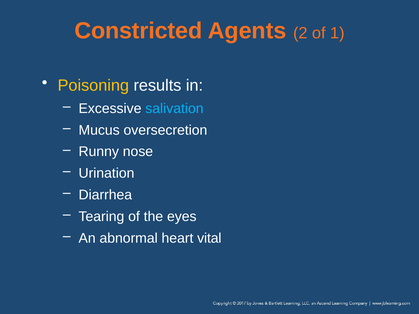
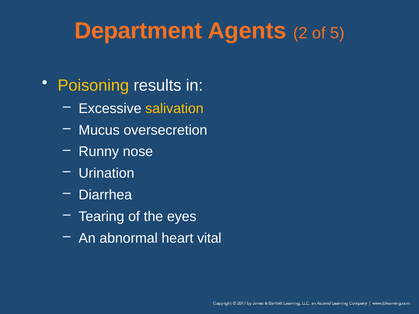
Constricted: Constricted -> Department (138, 31)
1: 1 -> 5 (337, 33)
salivation colour: light blue -> yellow (174, 109)
